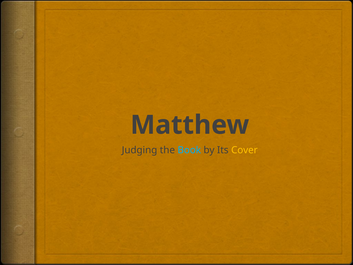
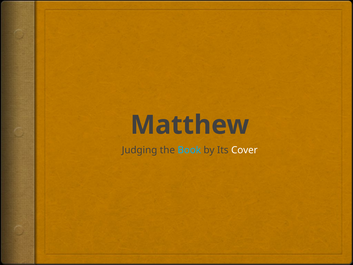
Cover colour: yellow -> white (244, 150)
